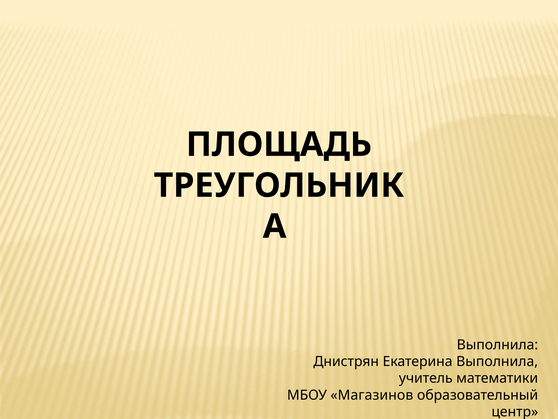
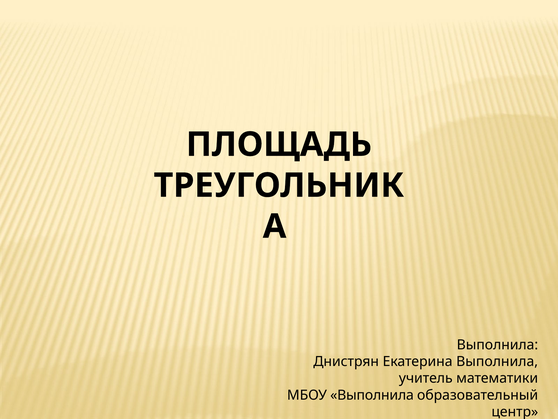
МБОУ Магазинов: Магазинов -> Выполнила (372, 395)
